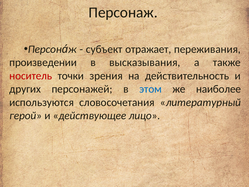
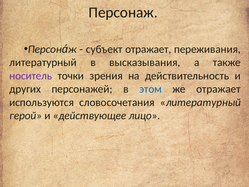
произведении: произведении -> литературный (43, 62)
носитель colour: red -> purple (31, 76)
же наиболее: наиболее -> отражает (218, 89)
